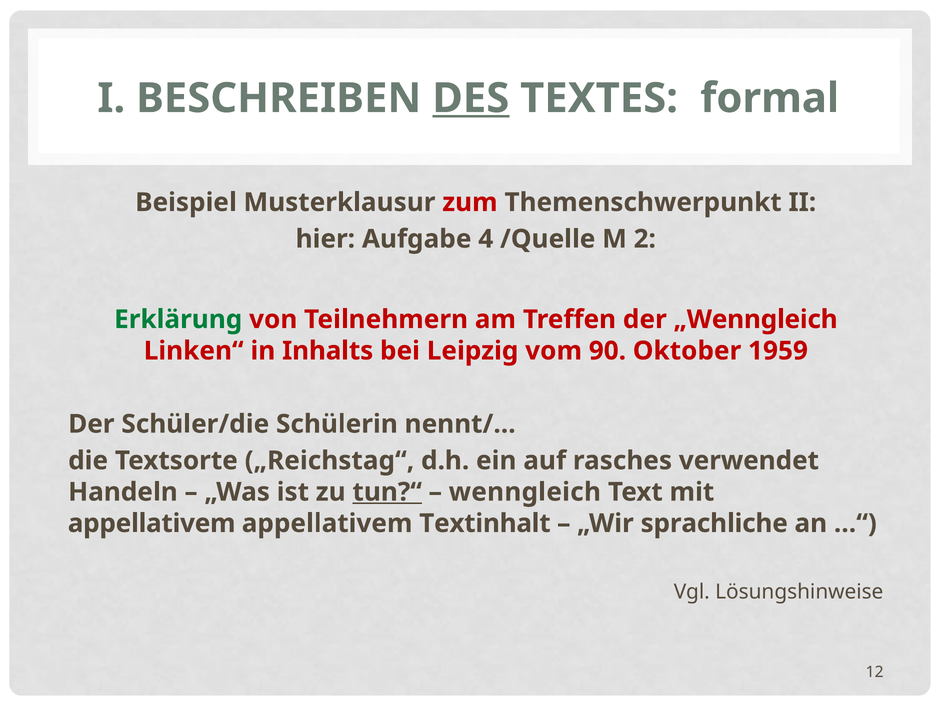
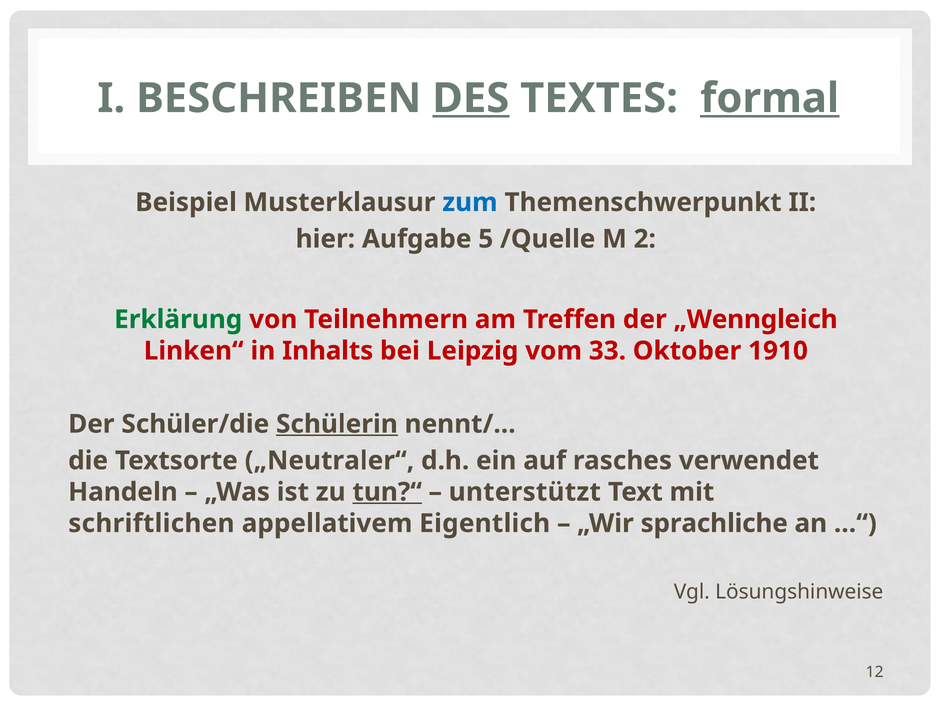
formal underline: none -> present (770, 98)
zum colour: red -> blue (470, 202)
4: 4 -> 5 (486, 239)
90: 90 -> 33 (607, 351)
1959: 1959 -> 1910 (778, 351)
Schülerin underline: none -> present (337, 424)
„Reichstag“: „Reichstag“ -> „Neutraler“ (329, 461)
wenngleich: wenngleich -> unterstützt (525, 492)
appellativem: appellativem -> schriftlichen (151, 523)
Textinhalt: Textinhalt -> Eigentlich (485, 523)
